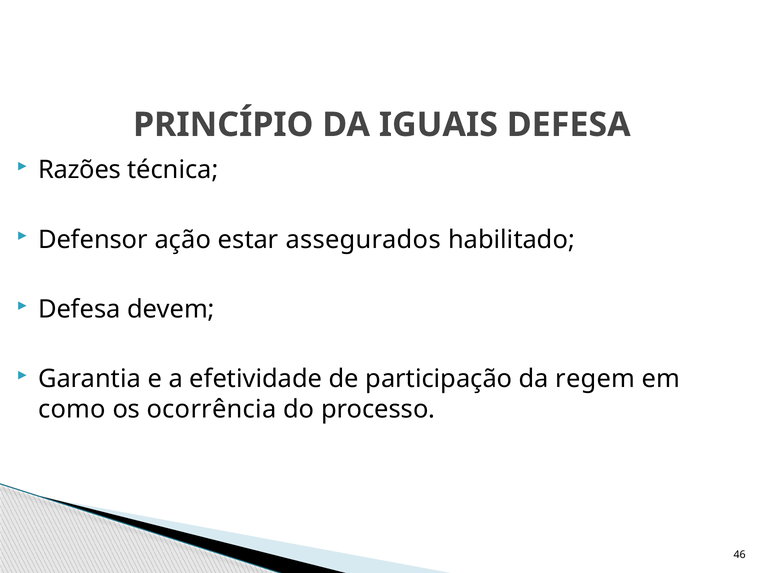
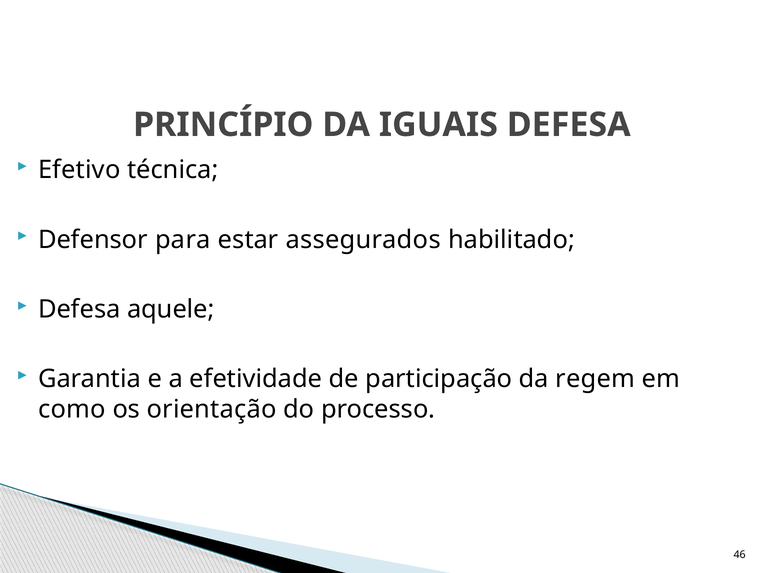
Razões: Razões -> Efetivo (79, 170)
ação: ação -> para (183, 240)
devem: devem -> aquele (171, 309)
ocorrência: ocorrência -> orientação (212, 409)
